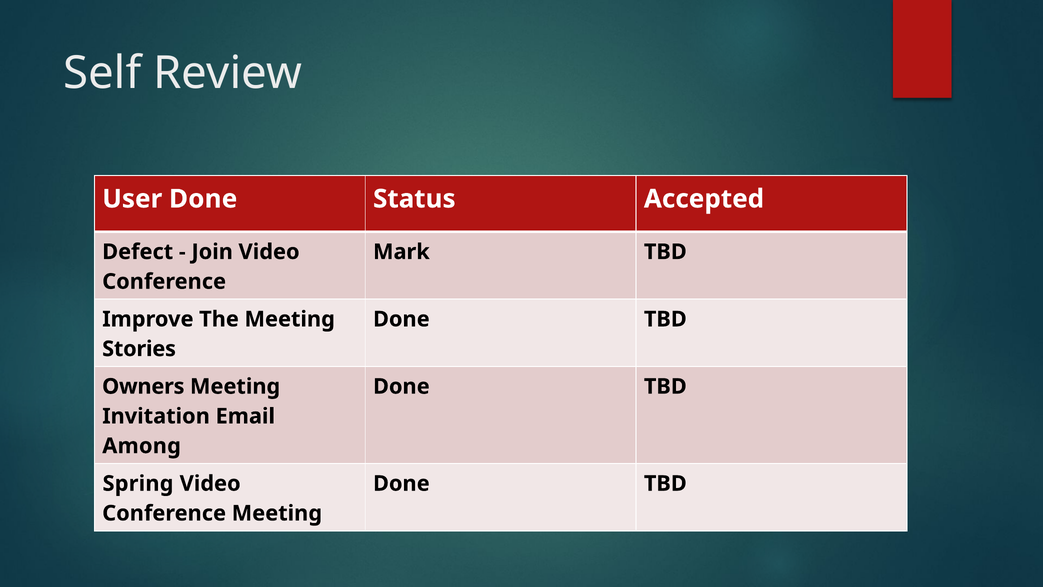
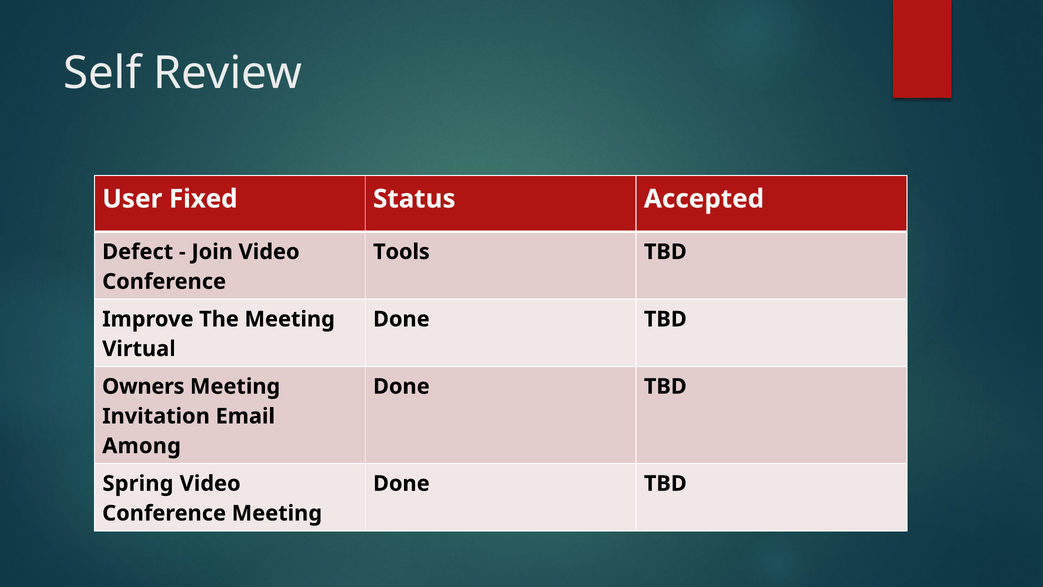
User Done: Done -> Fixed (203, 199)
Mark: Mark -> Tools (401, 252)
Stories: Stories -> Virtual (139, 349)
